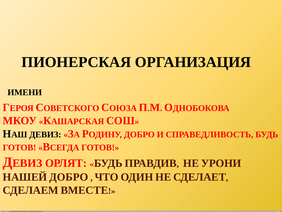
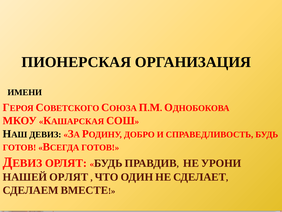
НАШЕЙ ДОБРО: ДОБРО -> ОРЛЯТ (69, 177)
